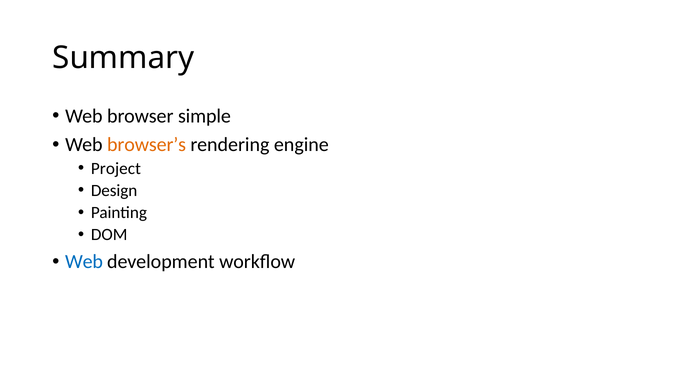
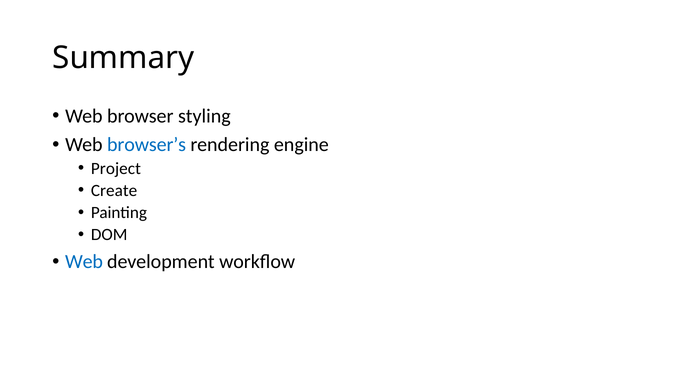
simple: simple -> styling (204, 116)
browser’s colour: orange -> blue (147, 145)
Design: Design -> Create (114, 190)
